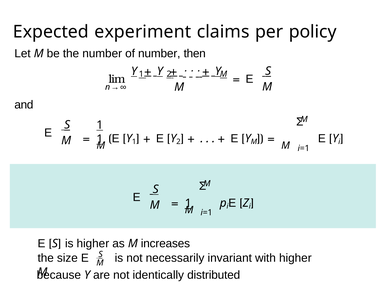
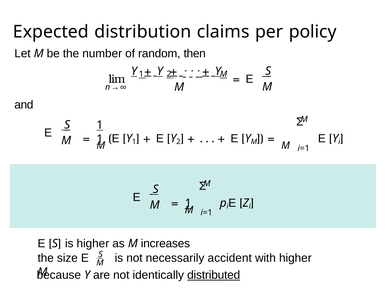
experiment: experiment -> distribution (143, 32)
of number: number -> random (159, 53)
invariant: invariant -> accident (230, 258)
distributed underline: none -> present (214, 275)
